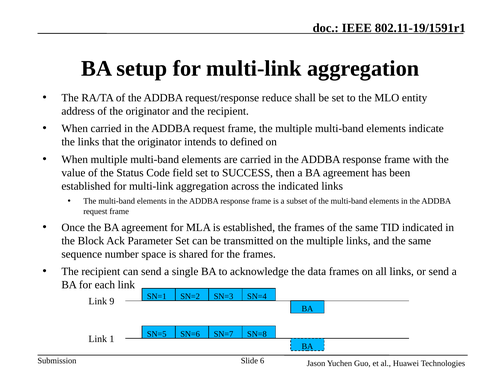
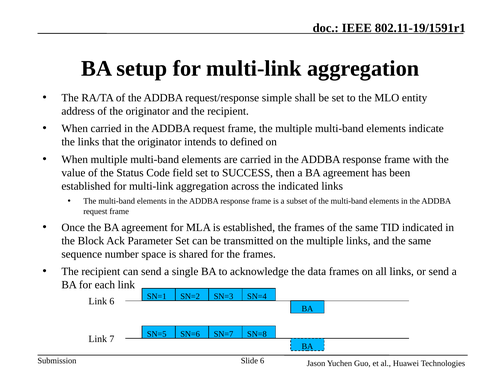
reduce: reduce -> simple (277, 98)
Link 9: 9 -> 6 (112, 301)
1: 1 -> 7 (112, 339)
